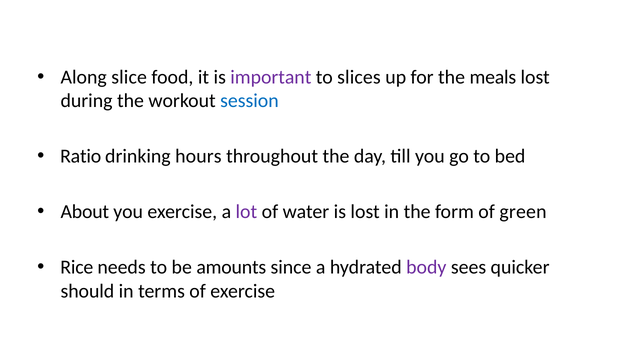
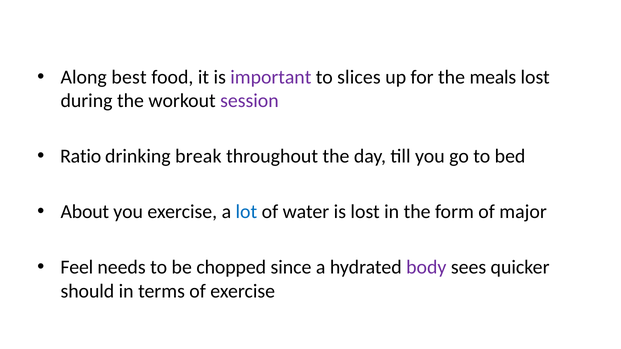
slice: slice -> best (129, 77)
session colour: blue -> purple (249, 101)
hours: hours -> break (198, 156)
lot colour: purple -> blue (246, 212)
green: green -> major (523, 212)
Rice: Rice -> Feel (77, 267)
amounts: amounts -> chopped (231, 267)
